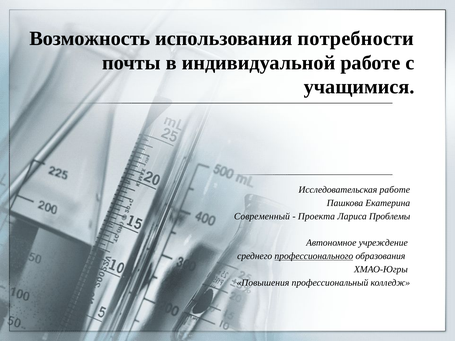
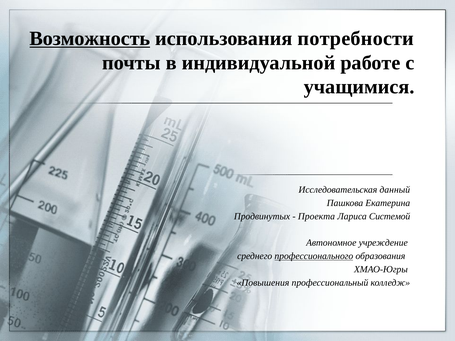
Возможность underline: none -> present (90, 39)
Исследовательская работе: работе -> данный (395, 190)
Современный: Современный -> Продвинутых (262, 216)
Проблемы: Проблемы -> Системой (390, 216)
